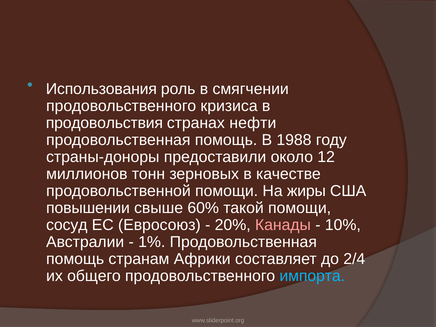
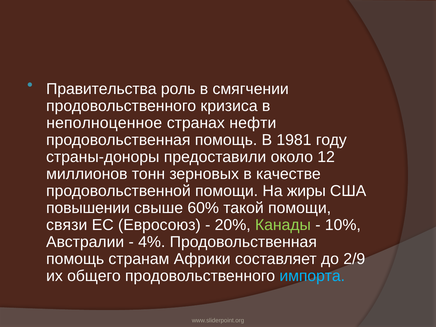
Использования: Использования -> Правительства (101, 89)
продовольствия: продовольствия -> неполноценное (104, 123)
1988: 1988 -> 1981 (294, 140)
сосуд: сосуд -> связи (67, 225)
Канады colour: pink -> light green (283, 225)
1%: 1% -> 4% (152, 242)
2/4: 2/4 -> 2/9 (354, 259)
